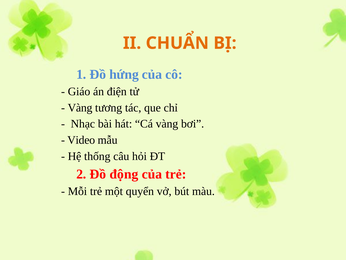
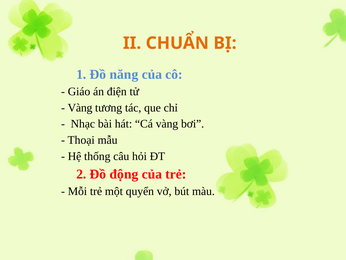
hứng: hứng -> năng (124, 74)
Video: Video -> Thoại (81, 140)
